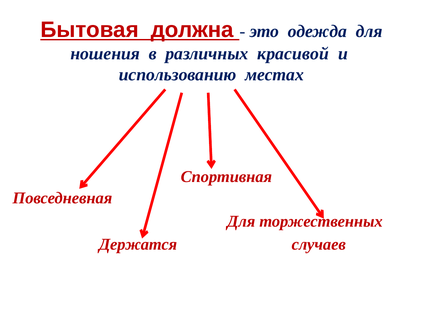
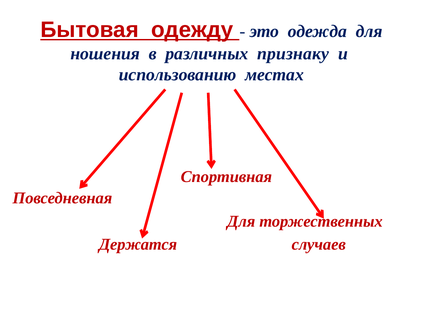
должна: должна -> одежду (192, 30)
красивой: красивой -> признаку (293, 53)
